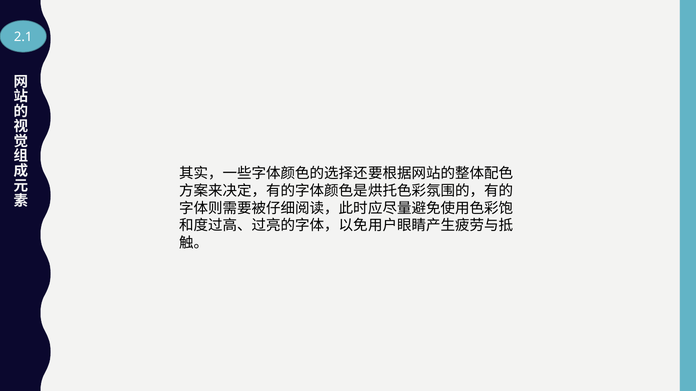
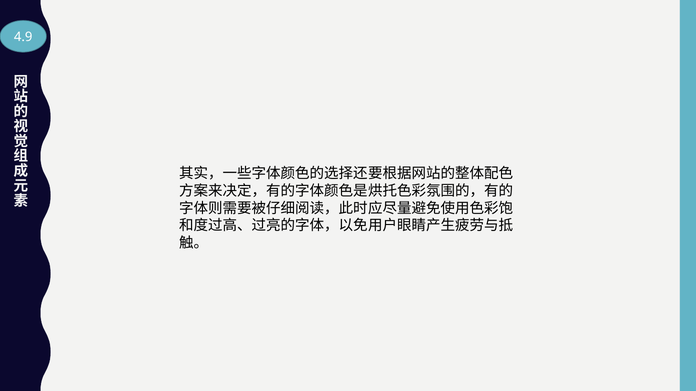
2.1: 2.1 -> 4.9 (23, 37)
